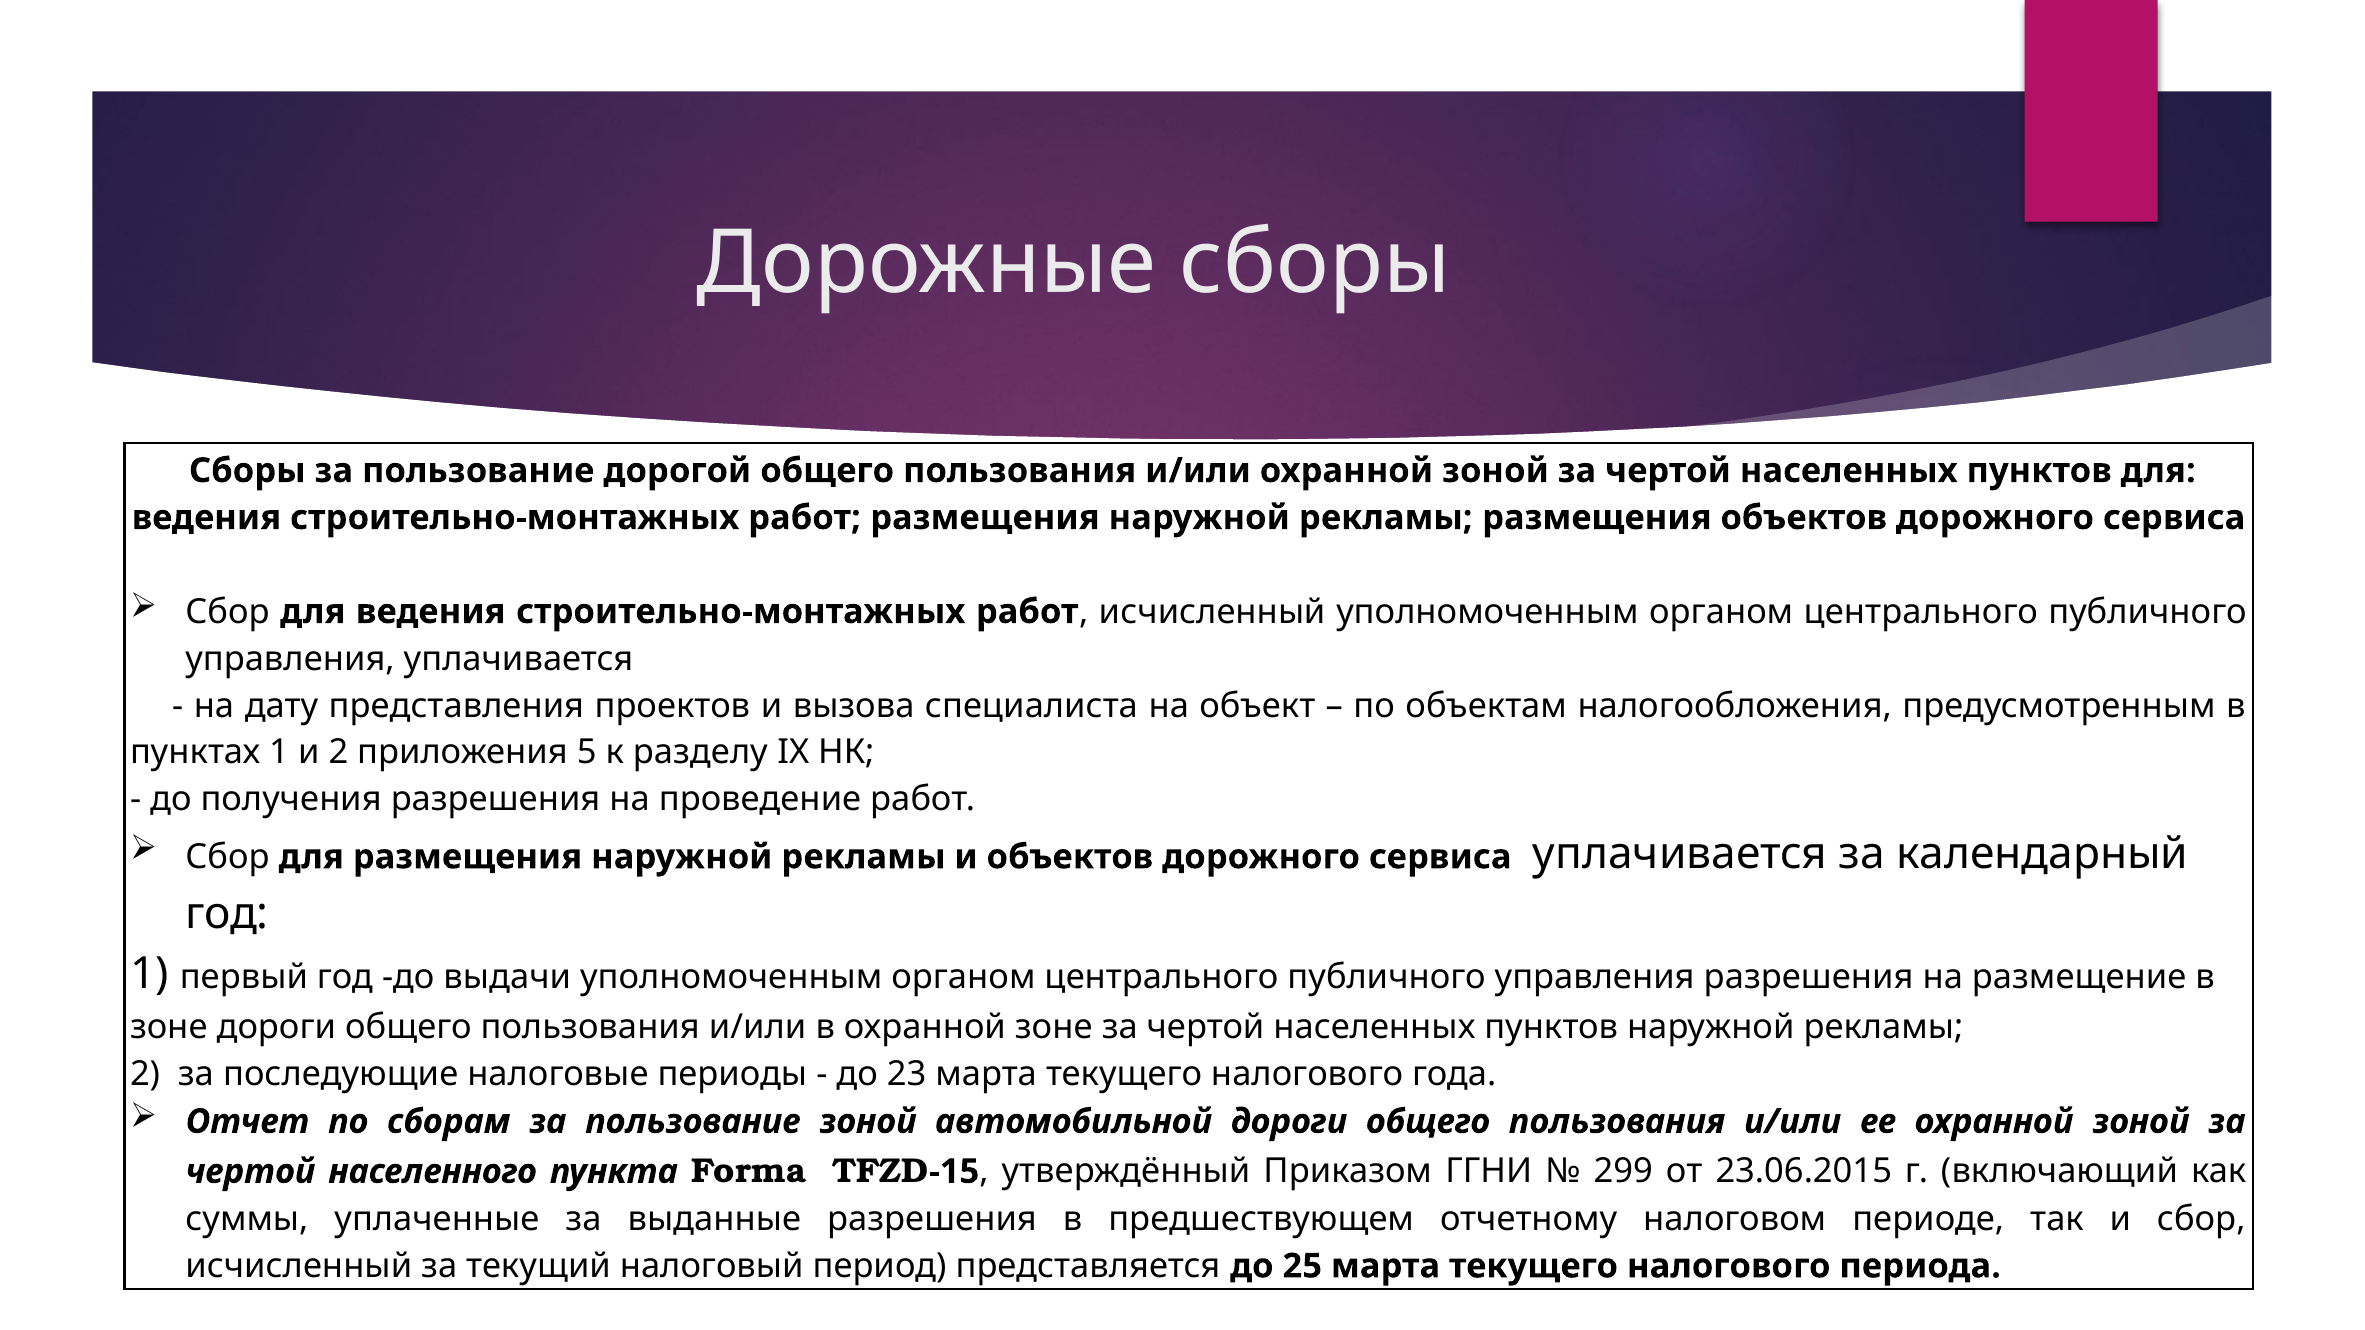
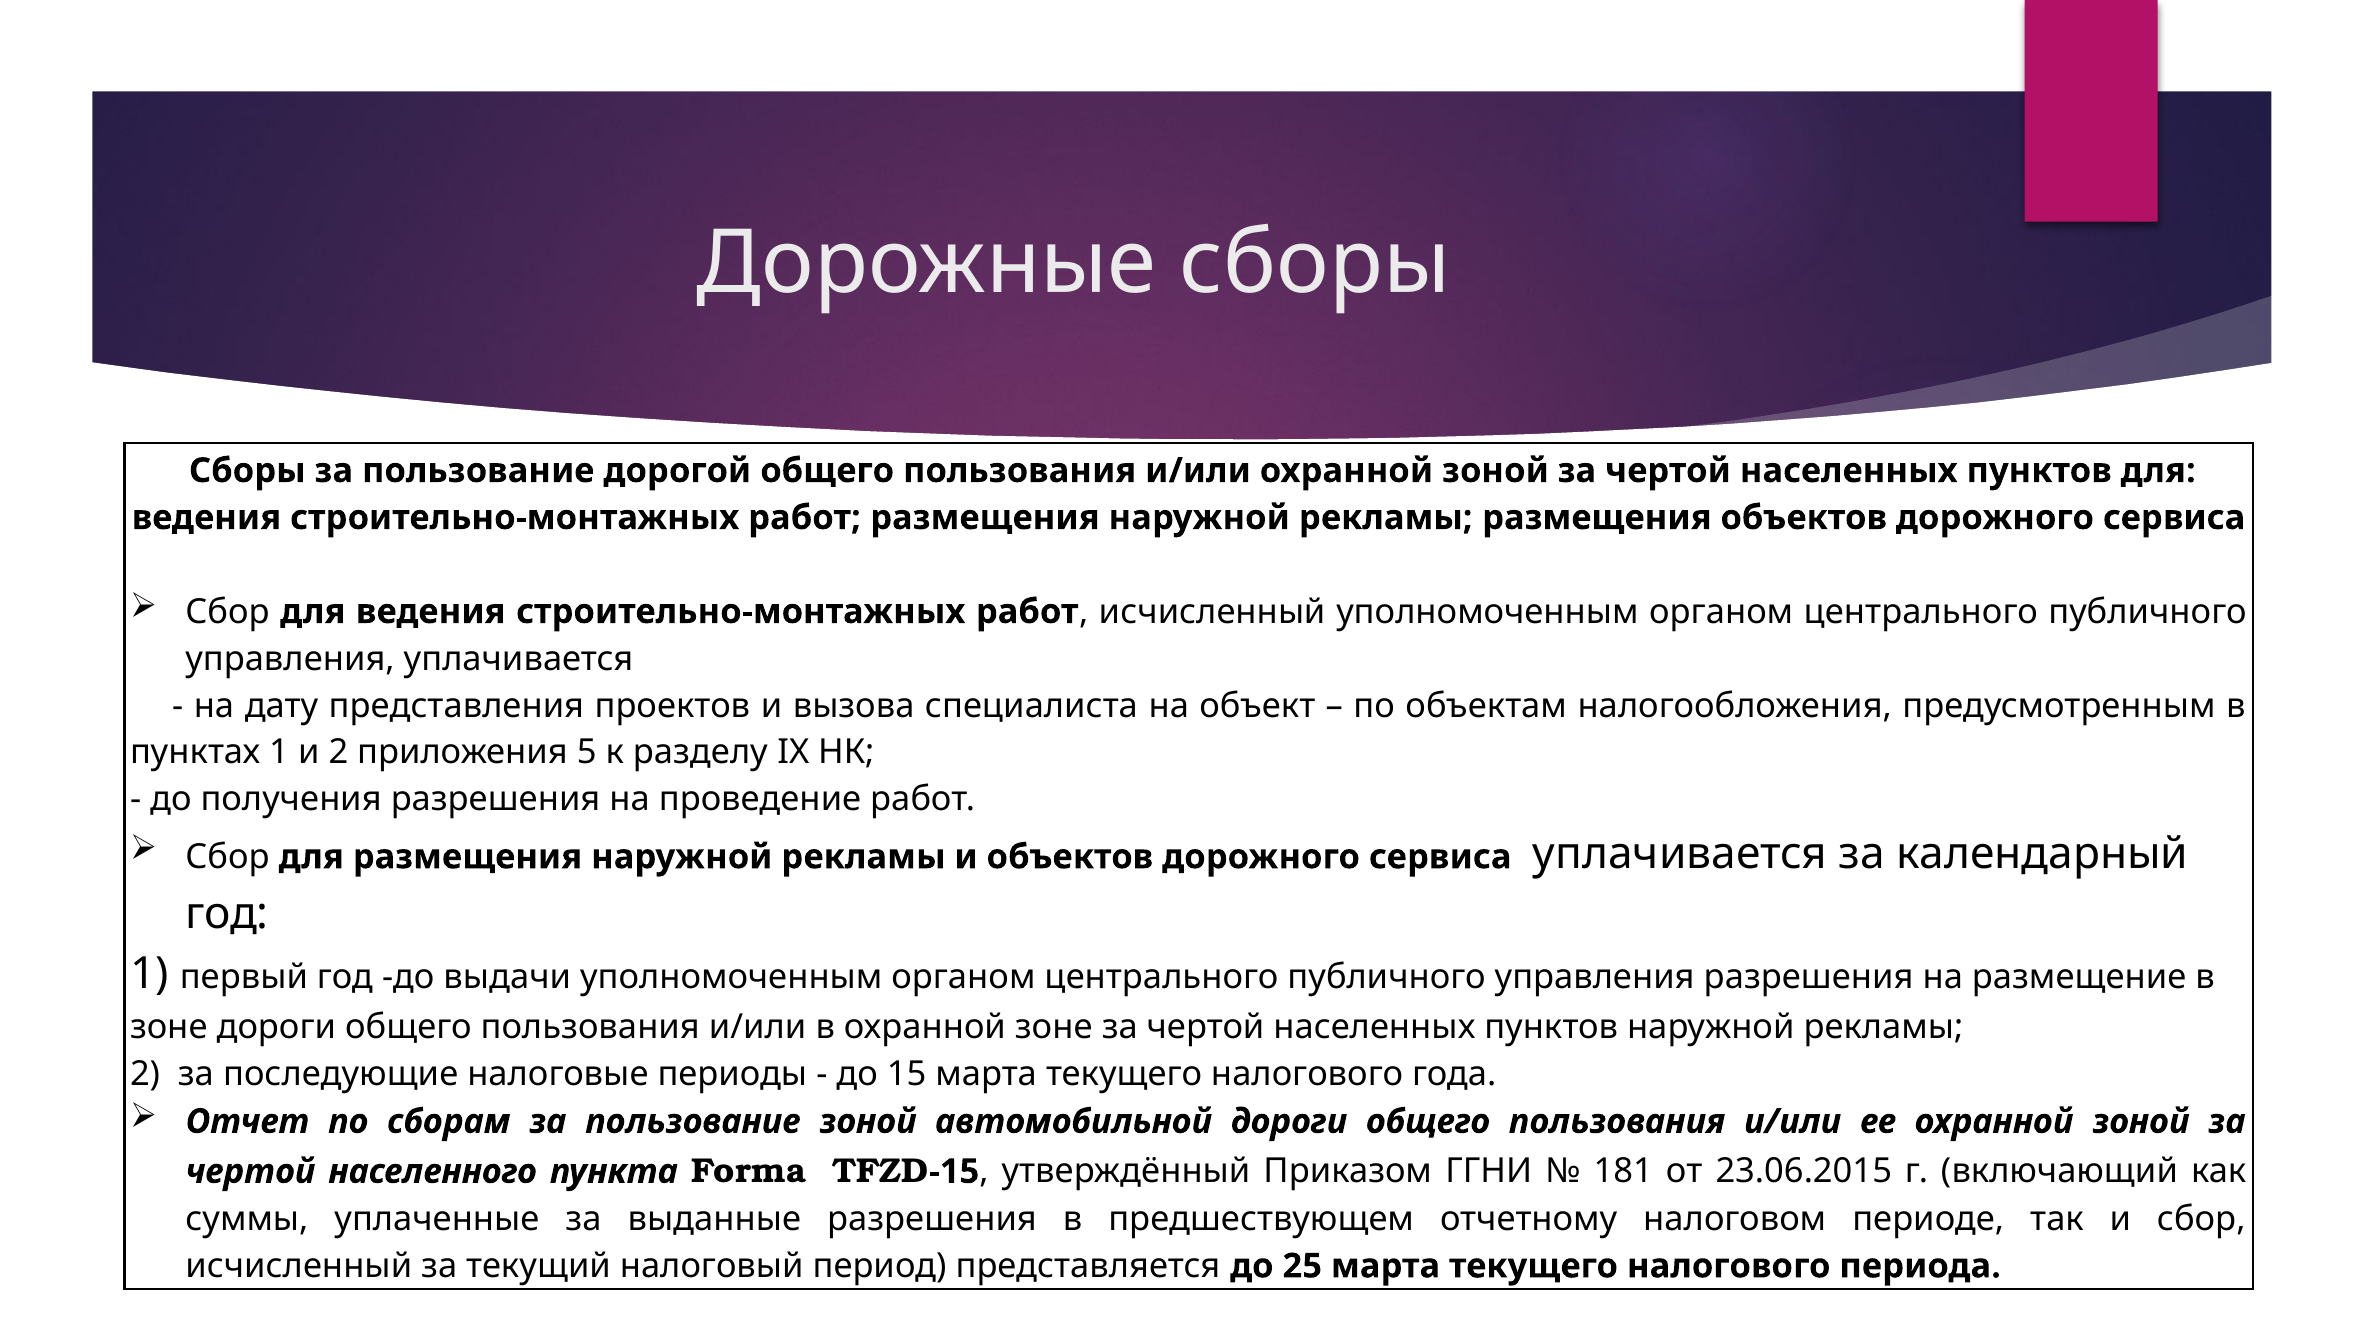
23: 23 -> 15 (907, 1075)
299: 299 -> 181 (1623, 1172)
